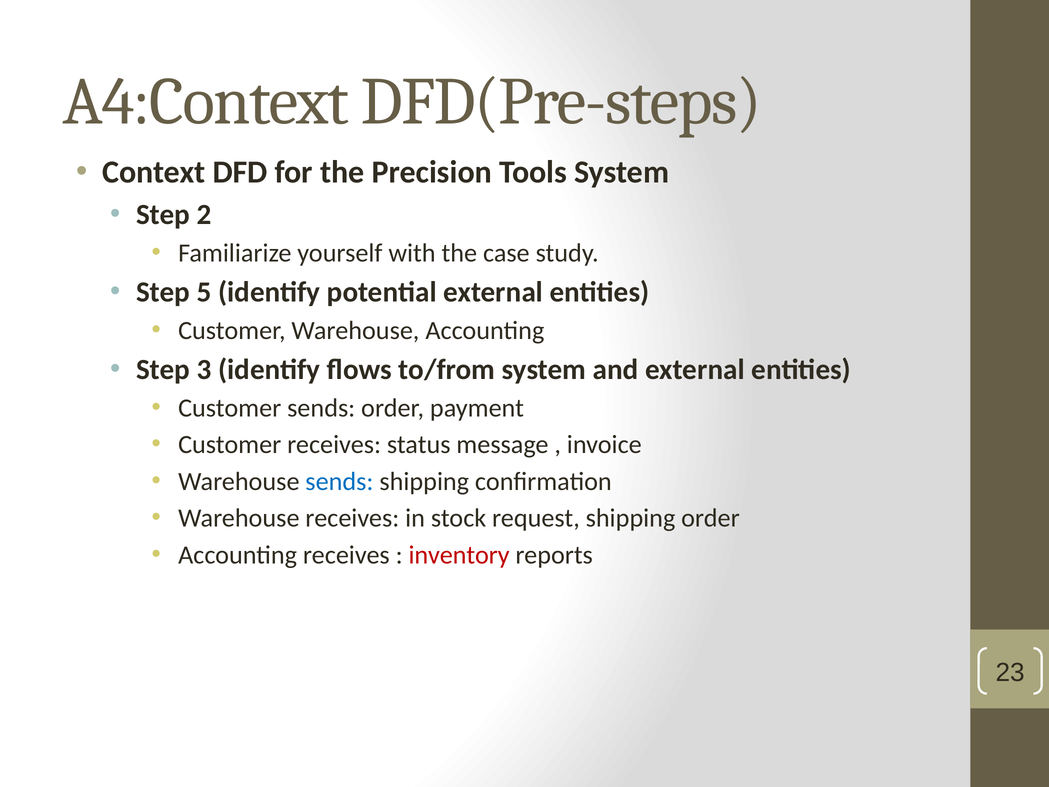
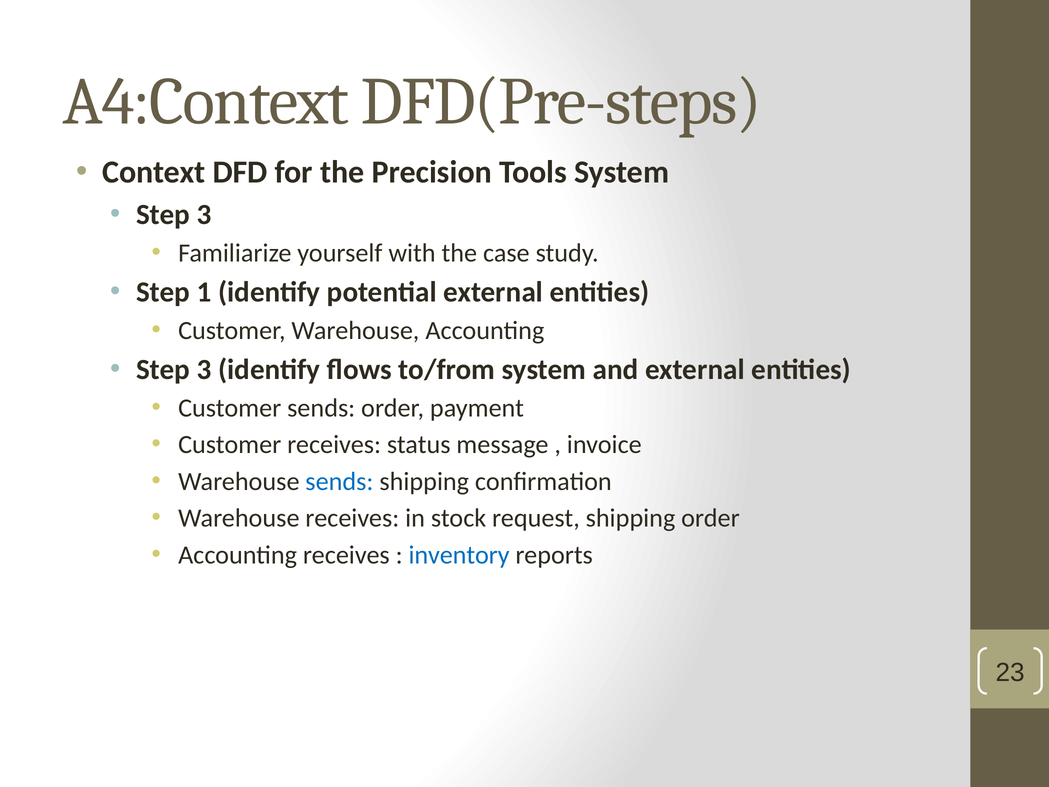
2: 2 -> 3 (204, 215)
5: 5 -> 1 (204, 292)
inventory colour: red -> blue (459, 555)
